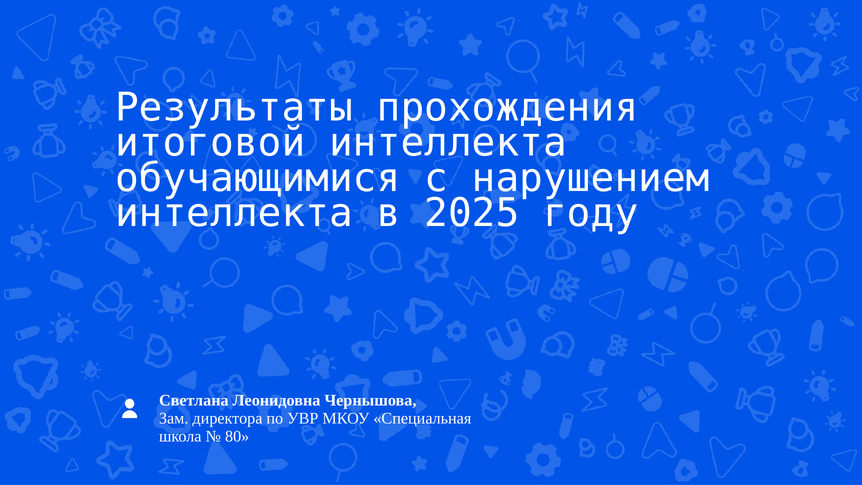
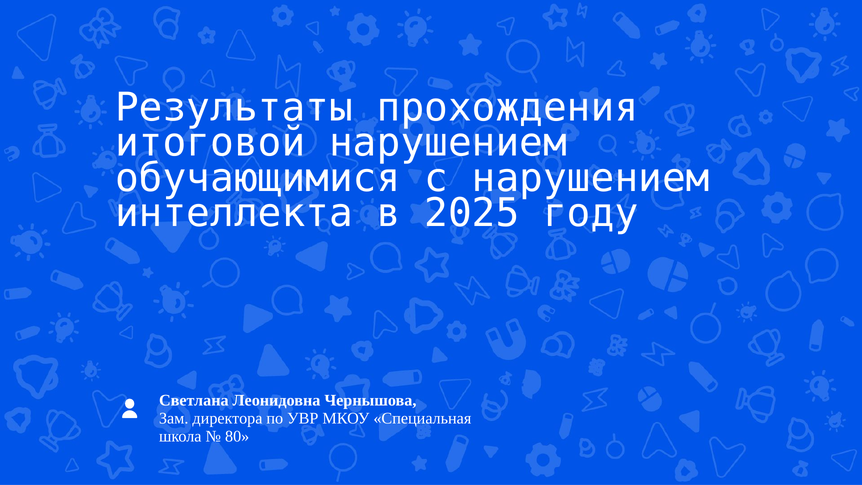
итоговой интеллекта: интеллекта -> нарушением (448, 143)
